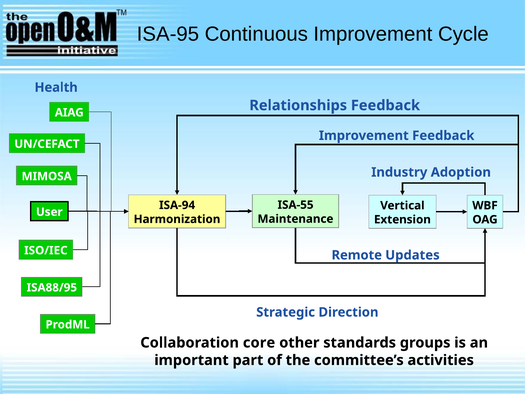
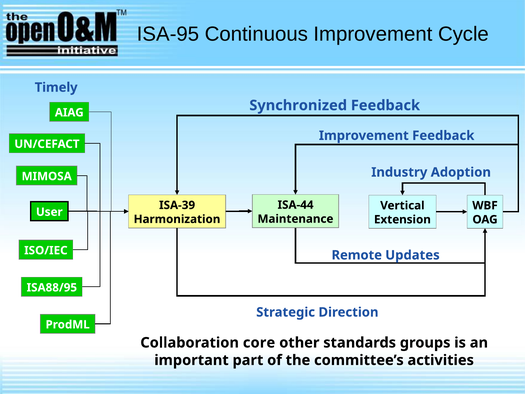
Health: Health -> Timely (56, 87)
Relationships: Relationships -> Synchronized (298, 105)
ISA-55: ISA-55 -> ISA-44 (296, 205)
ISA-94: ISA-94 -> ISA-39 (177, 205)
